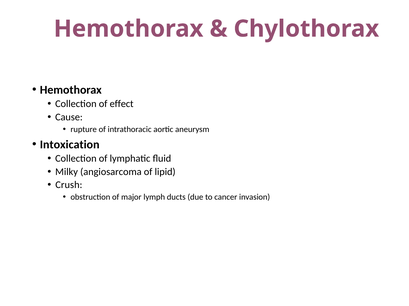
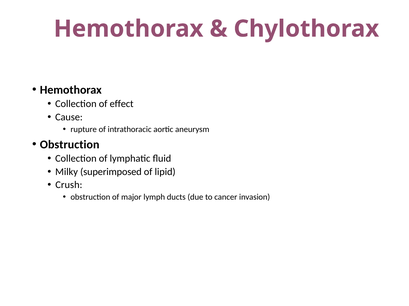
Intoxication: Intoxication -> Obstruction (70, 145)
angiosarcoma: angiosarcoma -> superimposed (111, 172)
